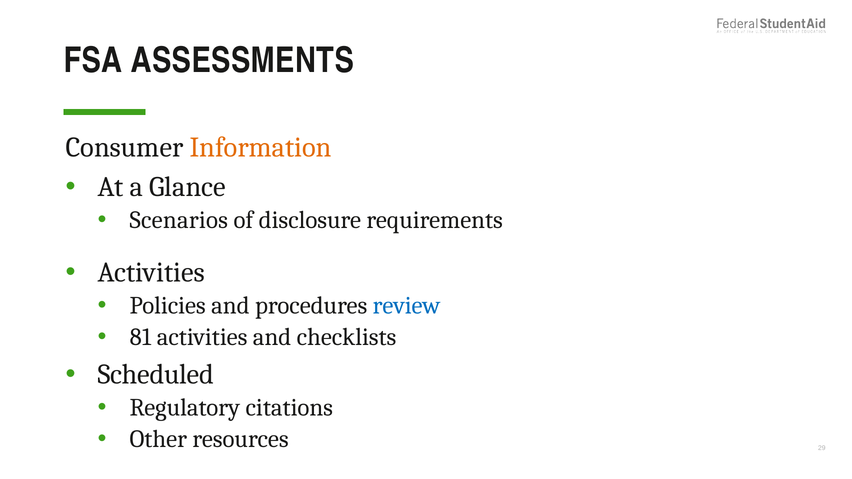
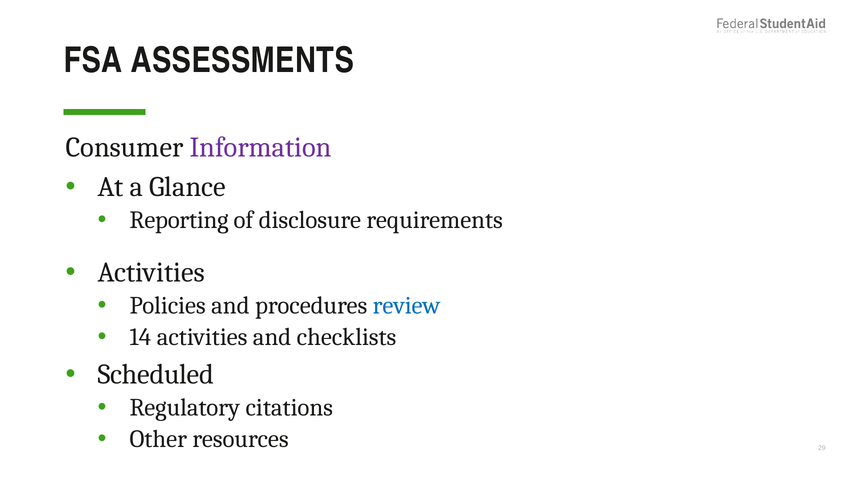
Information colour: orange -> purple (261, 148)
Scenarios: Scenarios -> Reporting (179, 220)
81: 81 -> 14 (140, 337)
